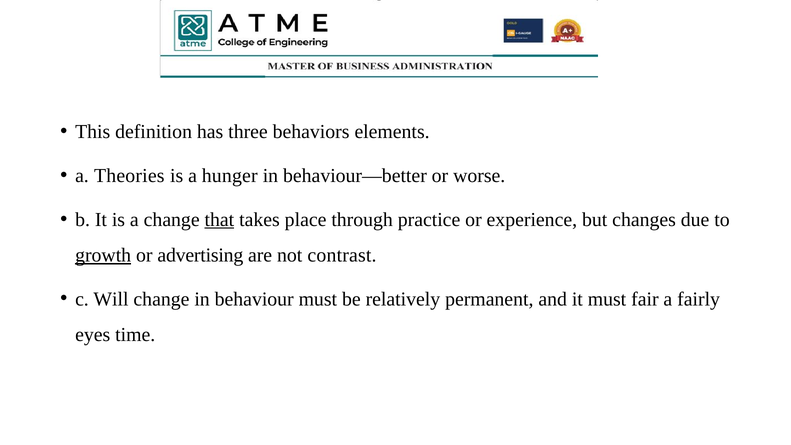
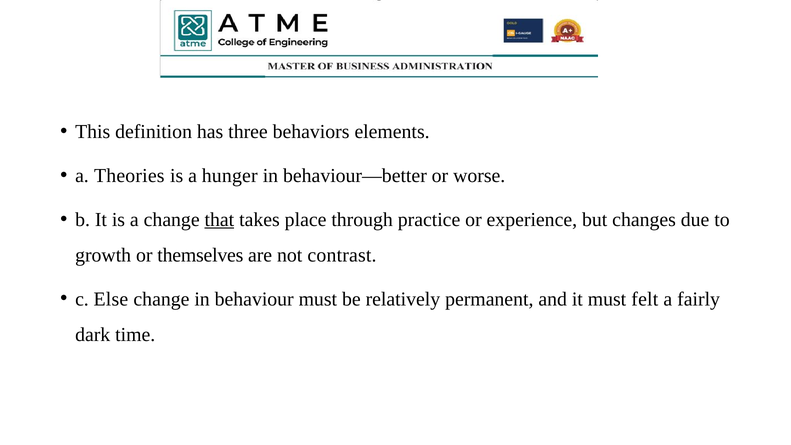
growth underline: present -> none (103, 255)
advertising: advertising -> themselves (200, 255)
Will: Will -> Else (111, 299)
fair: fair -> felt (645, 299)
eyes: eyes -> dark (93, 335)
